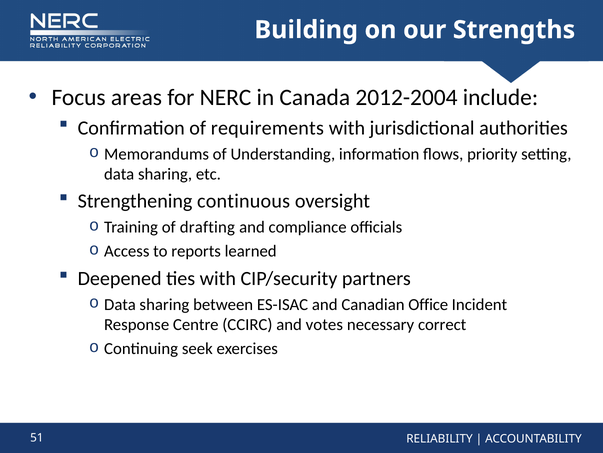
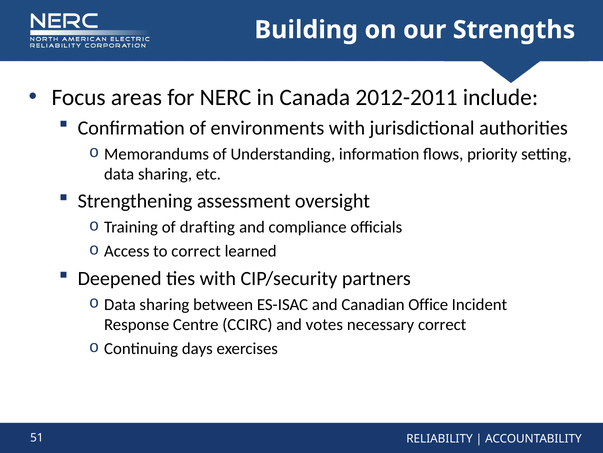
2012-2004: 2012-2004 -> 2012-2011 (406, 97)
requirements: requirements -> environments (267, 128)
continuous: continuous -> assessment (244, 201)
to reports: reports -> correct (196, 251)
seek: seek -> days (197, 348)
